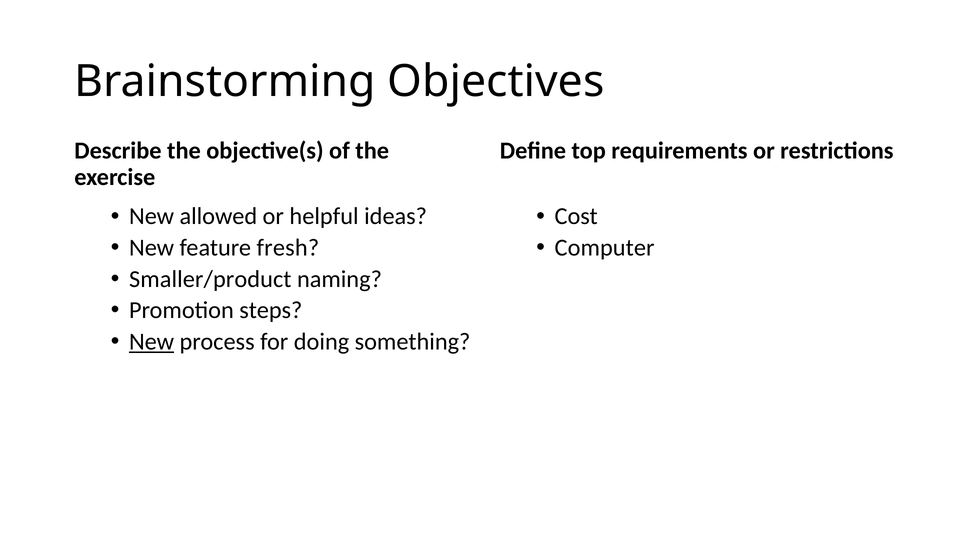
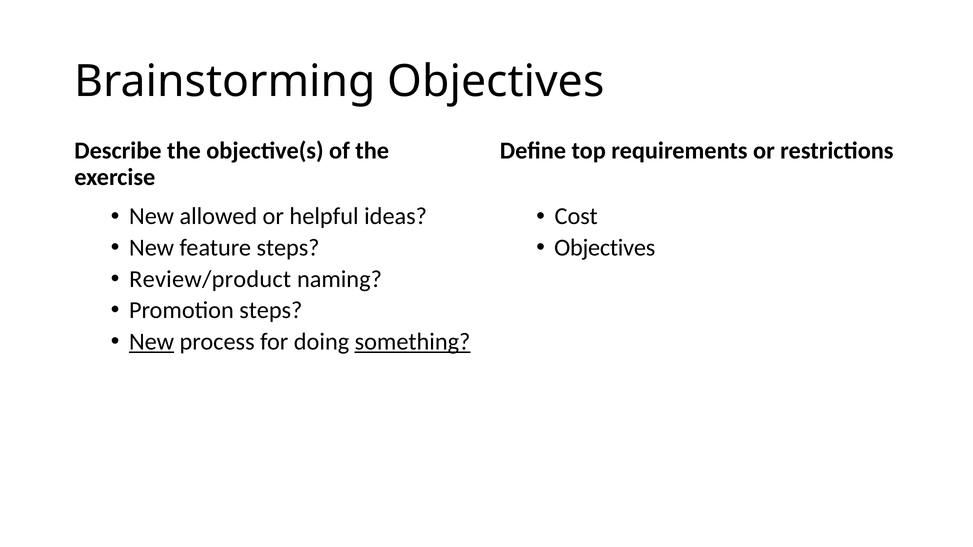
feature fresh: fresh -> steps (288, 248)
Computer: Computer -> Objectives (605, 248)
Smaller/product: Smaller/product -> Review/product (210, 279)
something underline: none -> present (413, 342)
